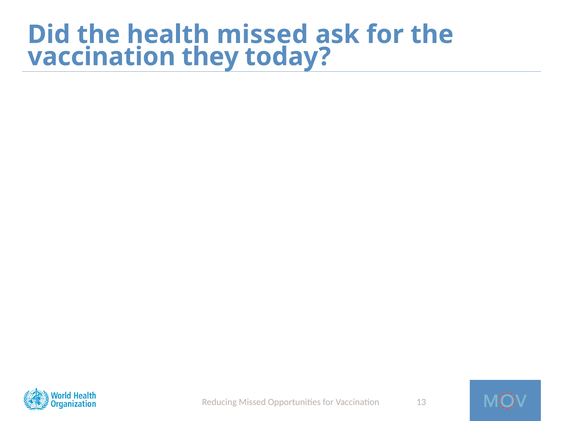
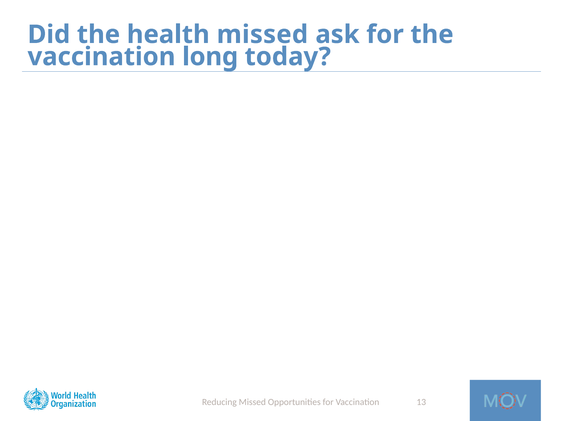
they: they -> long (210, 57)
